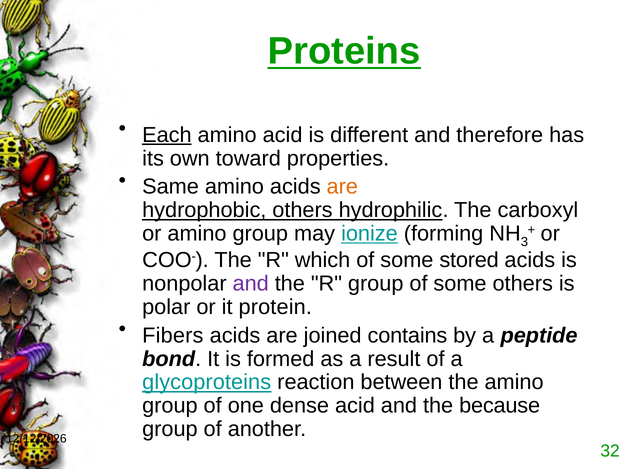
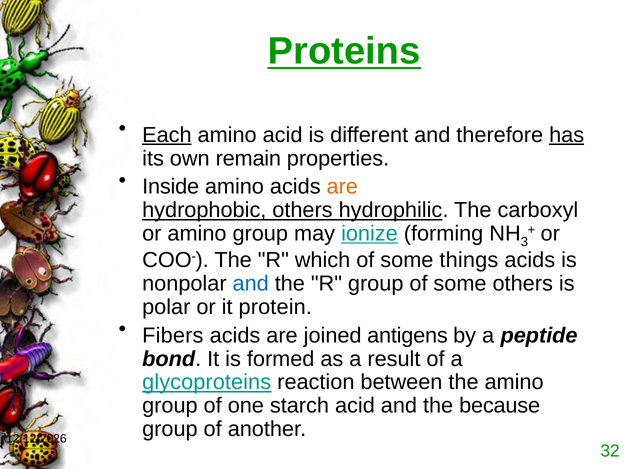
has underline: none -> present (567, 135)
toward: toward -> remain (248, 159)
Same: Same -> Inside (171, 187)
stored: stored -> things (469, 260)
and colour: purple -> blue (251, 284)
contains: contains -> antigens (407, 336)
dense: dense -> starch (299, 406)
